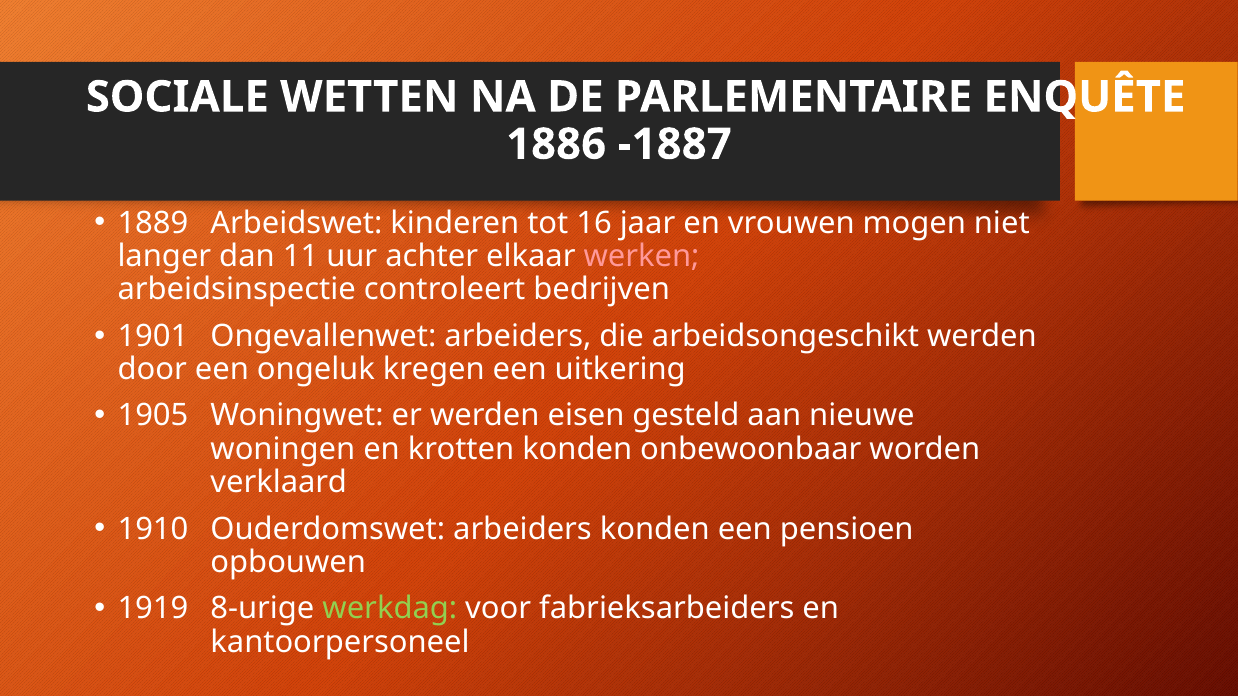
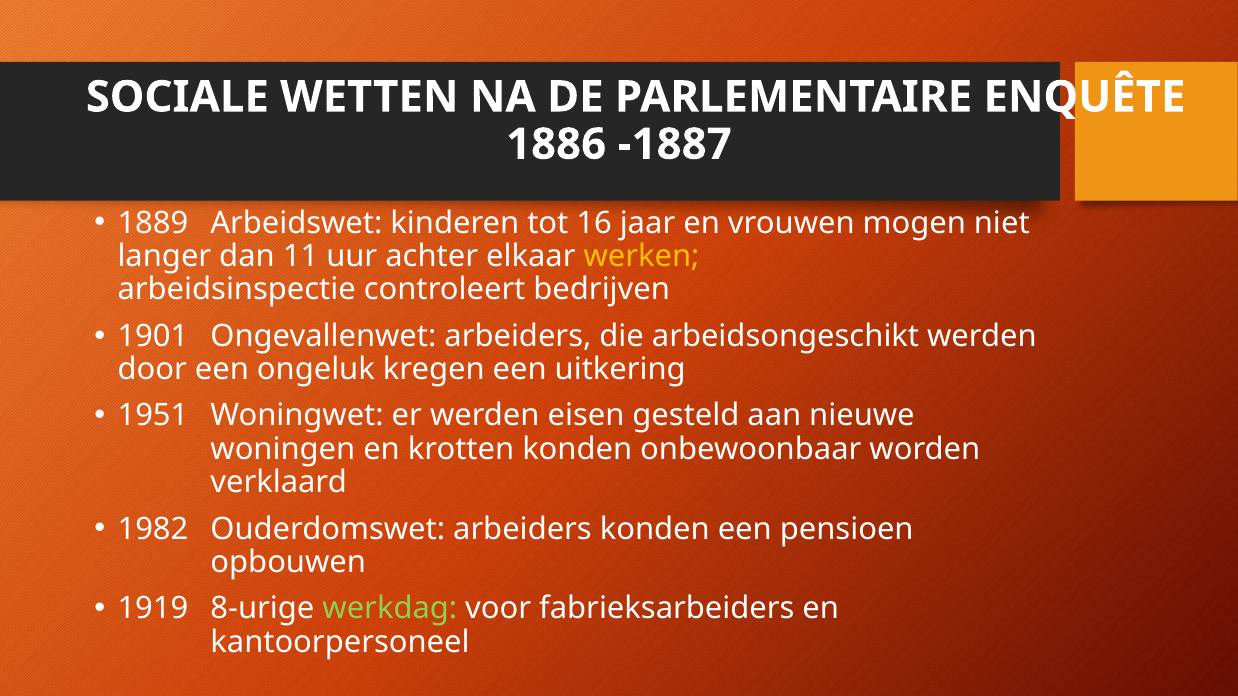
werken colour: pink -> yellow (642, 256)
1905: 1905 -> 1951 (153, 416)
1910: 1910 -> 1982 (153, 529)
